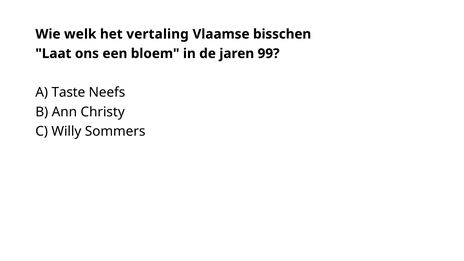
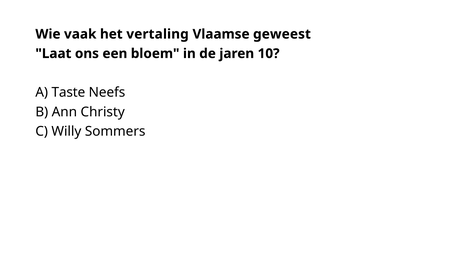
welk: welk -> vaak (80, 34)
bisschen: bisschen -> geweest (282, 34)
99: 99 -> 10 (269, 54)
